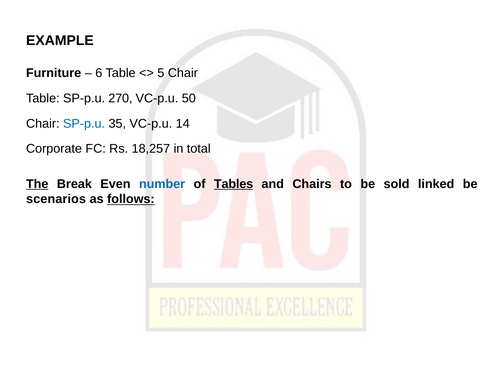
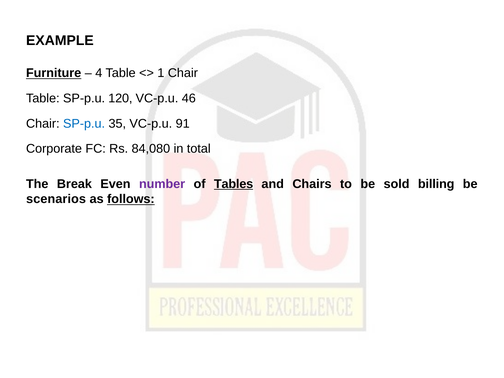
Furniture underline: none -> present (54, 73)
6: 6 -> 4 (99, 73)
5: 5 -> 1 (161, 73)
270: 270 -> 120 (120, 98)
50: 50 -> 46 (189, 98)
14: 14 -> 91 (183, 124)
18,257: 18,257 -> 84,080 (151, 149)
The underline: present -> none (37, 184)
number colour: blue -> purple (162, 184)
linked: linked -> billing (436, 184)
